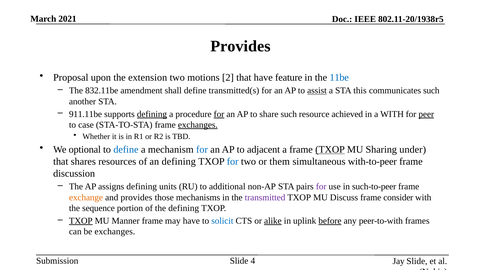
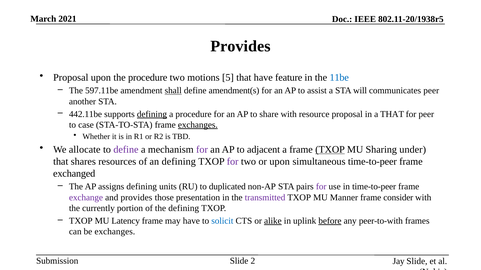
the extension: extension -> procedure (148, 78)
2: 2 -> 5 (228, 78)
832.11be: 832.11be -> 597.11be (102, 91)
shall underline: none -> present (173, 91)
transmitted(s: transmitted(s -> amendment(s (234, 91)
assist underline: present -> none (317, 91)
this: this -> will (360, 91)
communicates such: such -> peer (431, 91)
911.11be: 911.11be -> 442.11be (85, 114)
for underline: present -> none (219, 114)
share such: such -> with (289, 114)
resource achieved: achieved -> proposal (347, 114)
a WITH: WITH -> THAT (392, 114)
peer underline: present -> none (426, 114)
optional: optional -> allocate (85, 150)
define colour: blue -> purple (126, 150)
for colour: blue -> purple (202, 150)
for colour: blue -> purple (233, 162)
or them: them -> upon (280, 162)
simultaneous with-to-peer: with-to-peer -> time-to-peer (372, 162)
discussion: discussion -> exchanged (74, 174)
additional: additional -> duplicated (227, 187)
in such-to-peer: such-to-peer -> time-to-peer (374, 187)
exchange colour: orange -> purple (86, 198)
mechanisms: mechanisms -> presentation (198, 198)
Discuss: Discuss -> Manner (344, 198)
sequence: sequence -> currently (99, 209)
TXOP underline: present -> none (81, 221)
Manner: Manner -> Latency (126, 221)
4: 4 -> 2 (253, 262)
